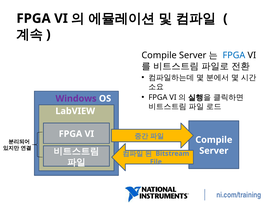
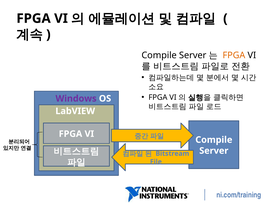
FPGA colour: blue -> orange (234, 55)
